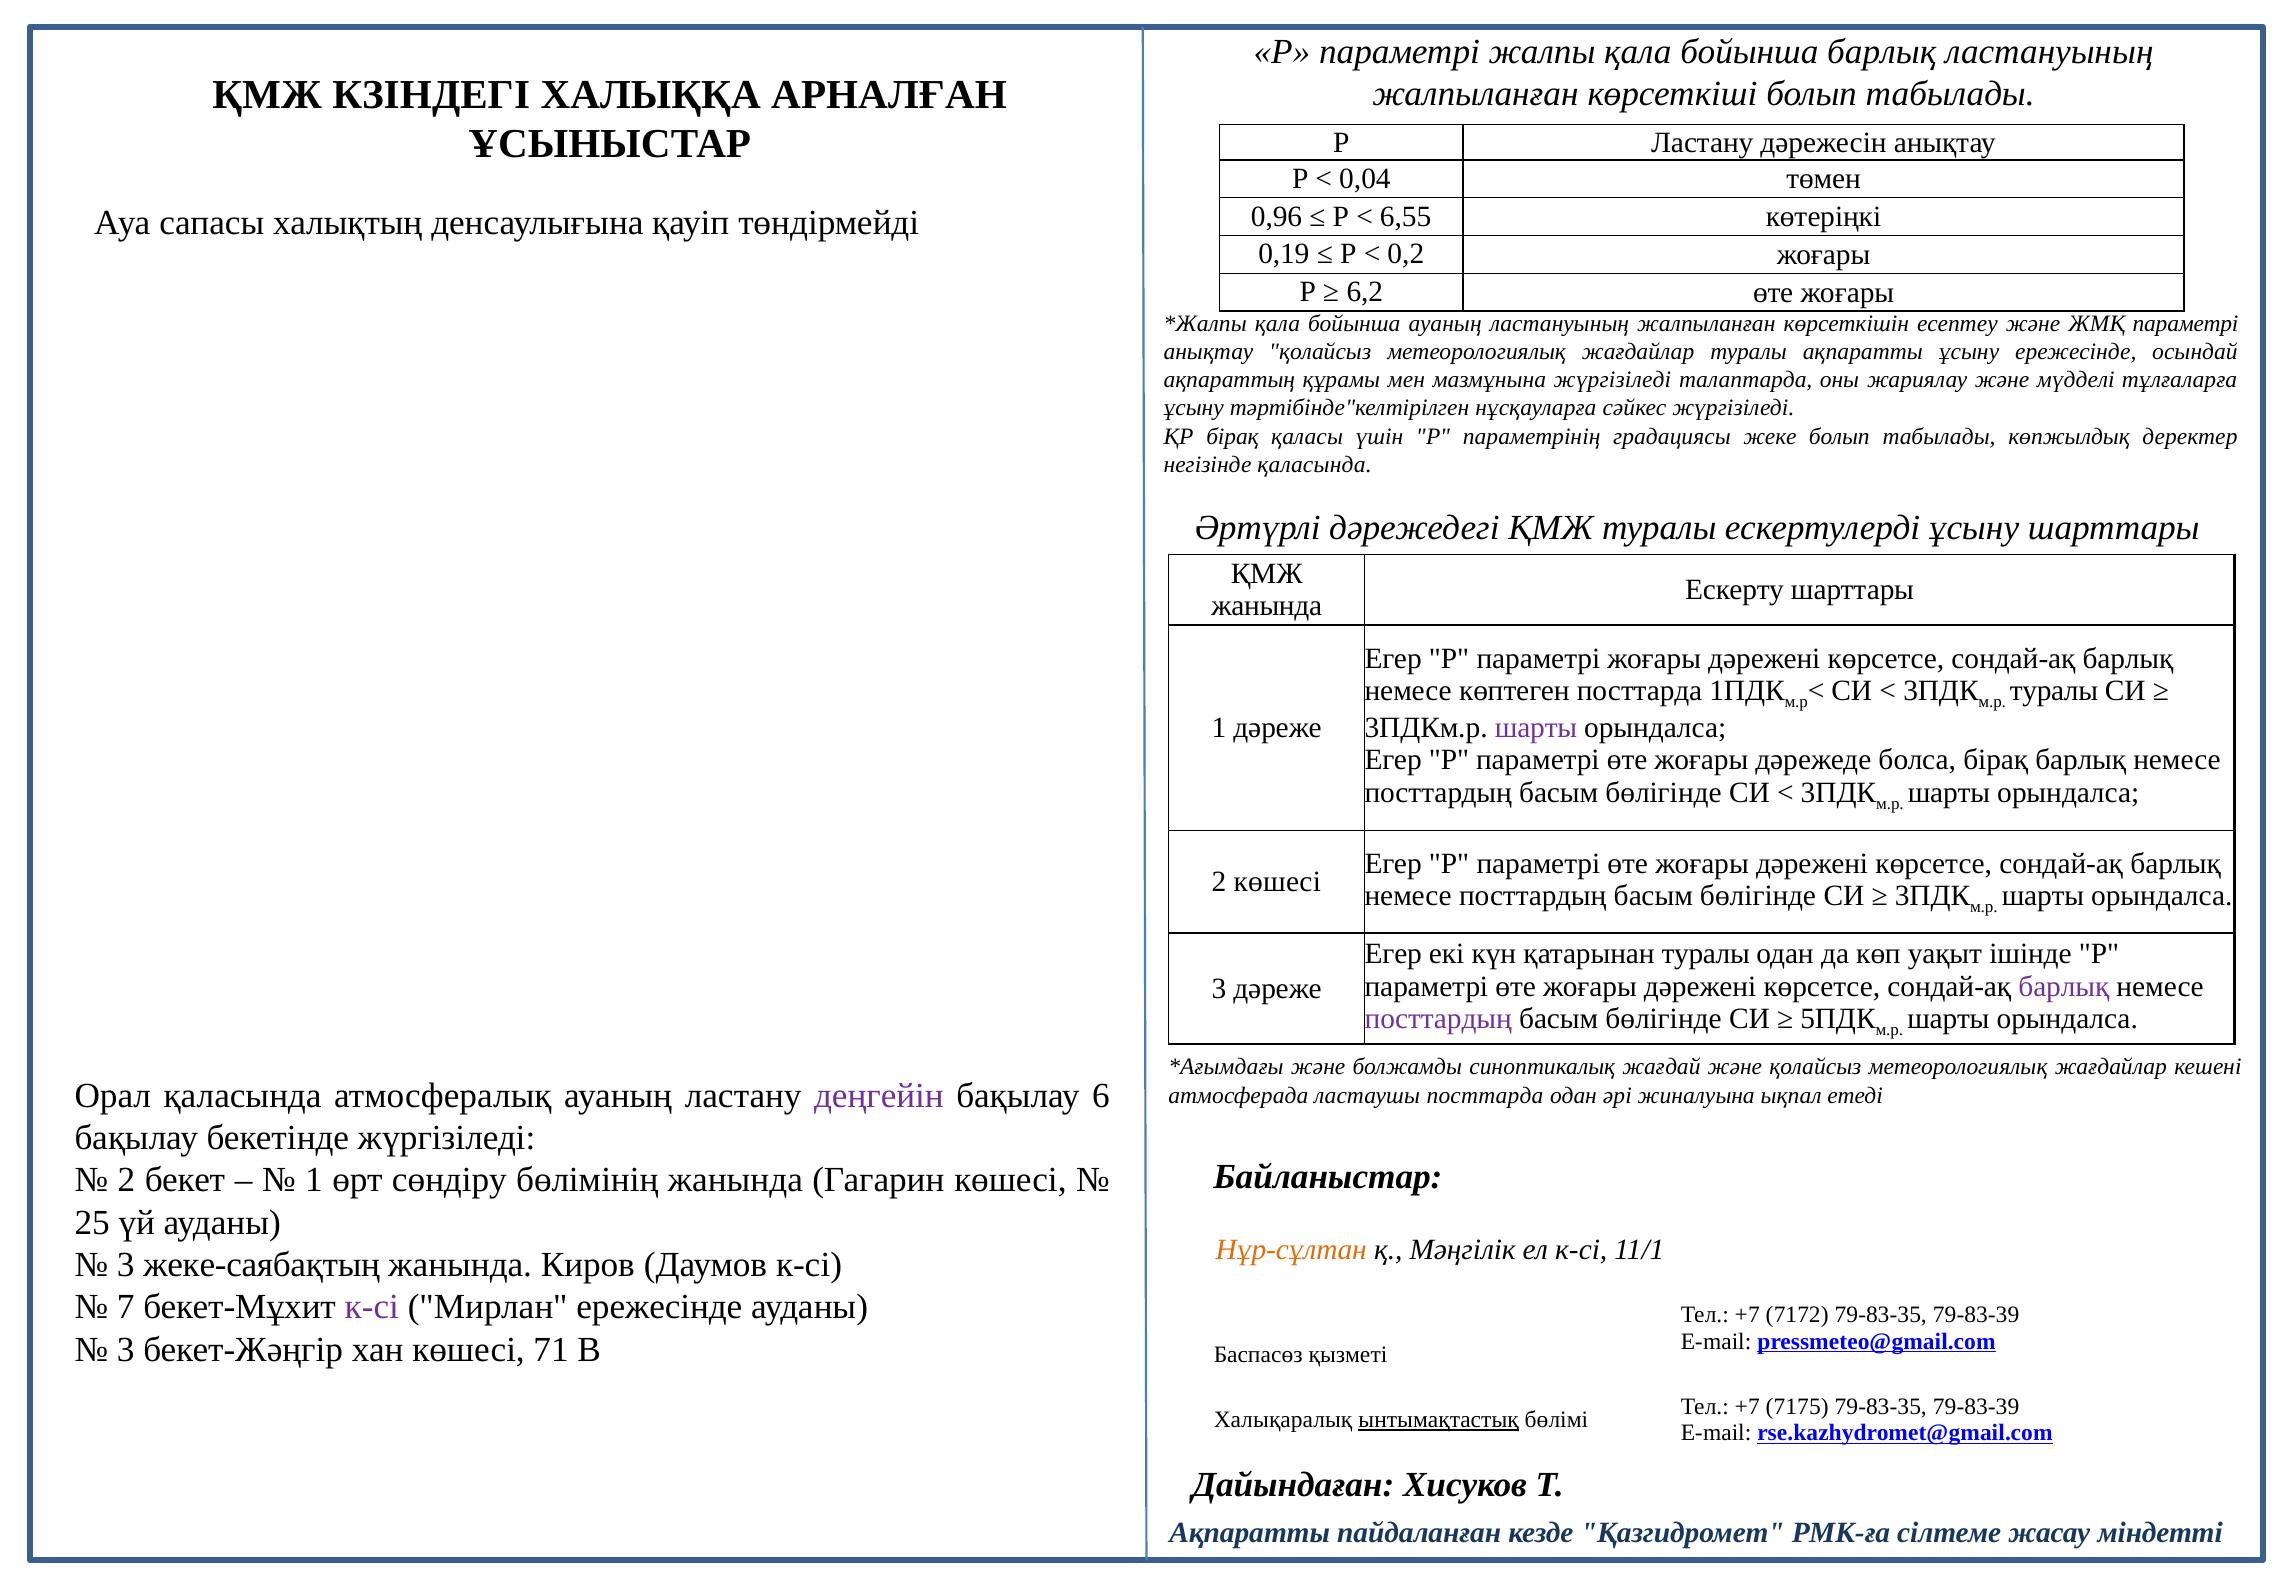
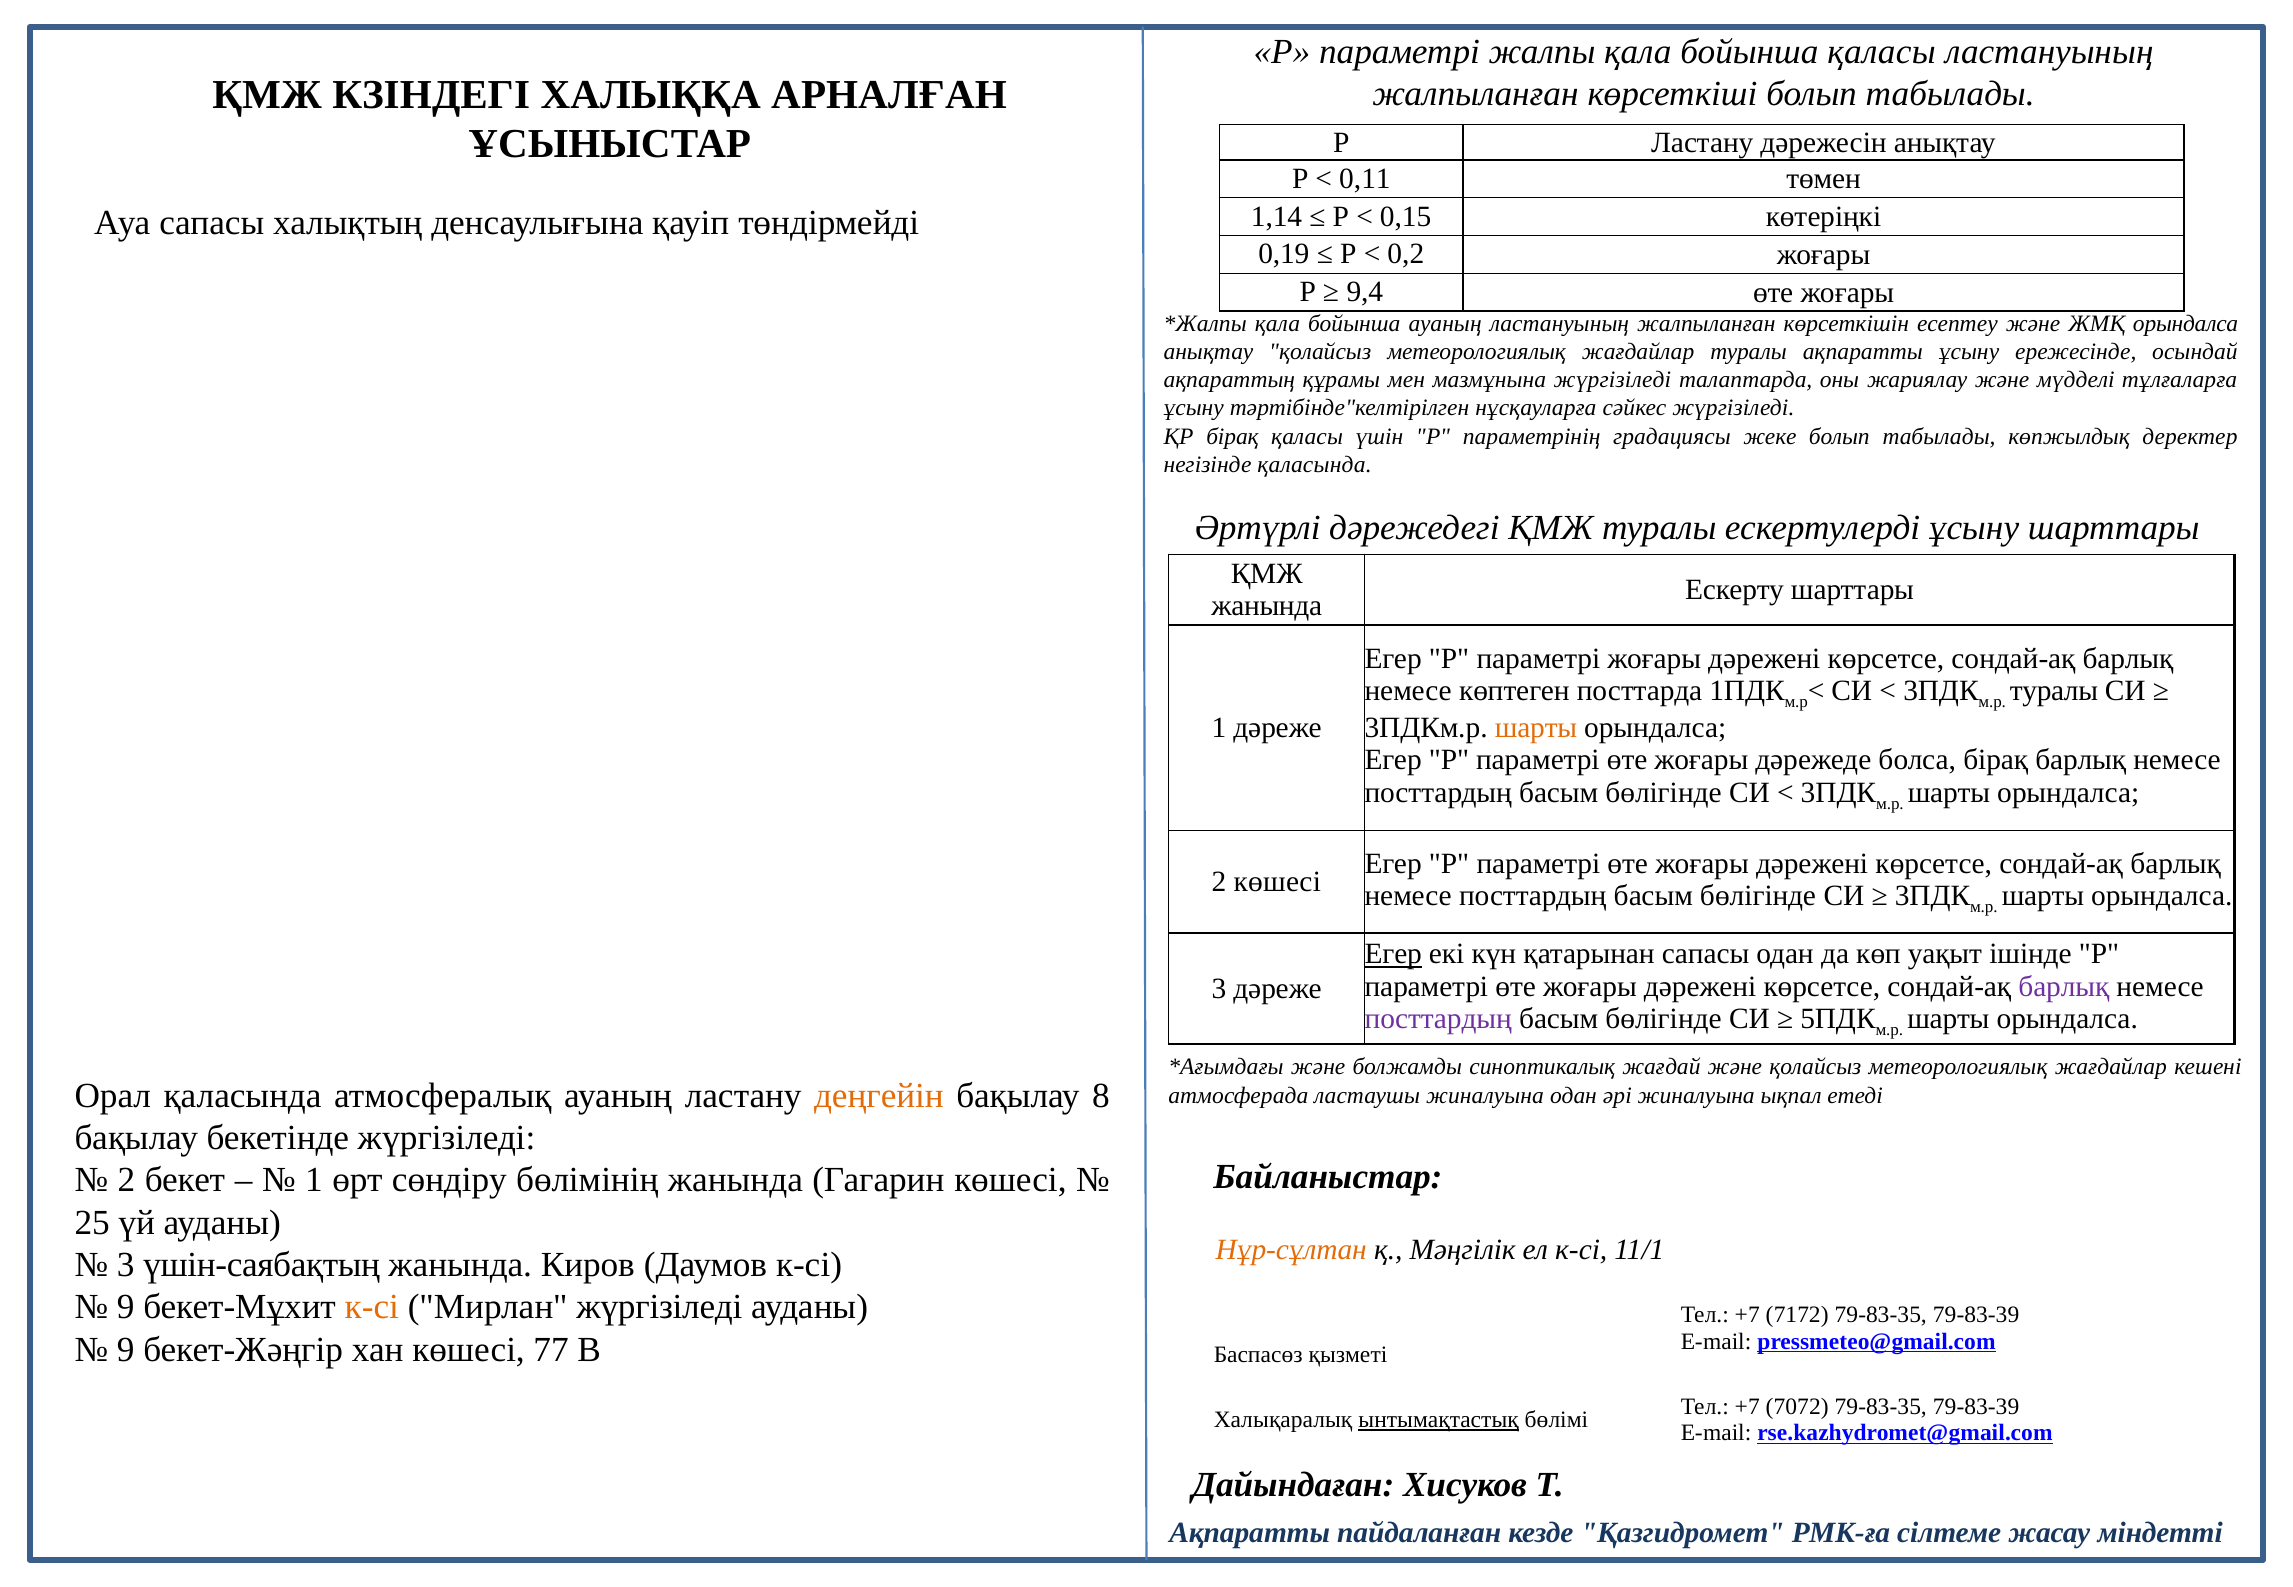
бойынша барлық: барлық -> қаласы (1882, 52)
0,04: 0,04 -> 0,11 (1365, 179)
0,96: 0,96 -> 1,14 (1277, 216)
6,55: 6,55 -> 0,15 (1406, 216)
6,2: 6,2 -> 9,4 (1365, 292)
ЖМҚ параметрі: параметрі -> орындалса (2186, 324)
шарты colour: purple -> orange (1536, 728)
Егер underline: none -> present (1393, 954)
қатарынан туралы: туралы -> сапасы (1706, 954)
деңгейін colour: purple -> orange (879, 1096)
6: 6 -> 8 (1101, 1096)
ластаушы посттарда: посттарда -> жиналуына (1485, 1096)
жеке-саябақтың: жеке-саябақтың -> үшін-саябақтың (262, 1265)
7: 7 -> 9 (126, 1307)
к-сі colour: purple -> orange (372, 1307)
Мирлан ережесінде: ережесінде -> жүргізіледі (659, 1307)
3: 3 -> 9 (126, 1350)
71: 71 -> 77 (551, 1350)
7175: 7175 -> 7072 (1797, 1407)
